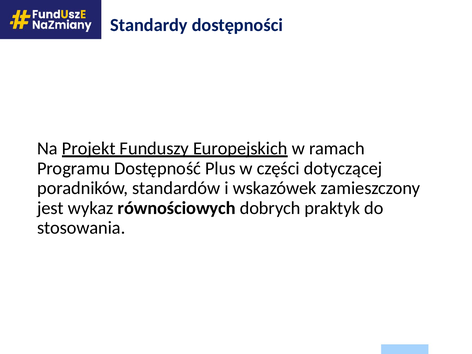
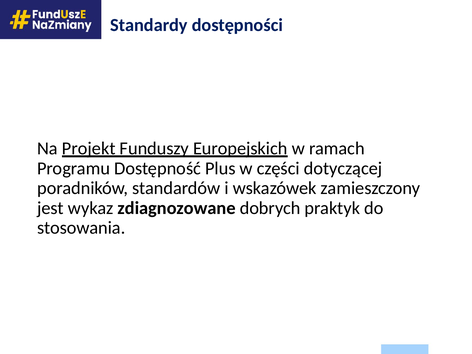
równościowych: równościowych -> zdiagnozowane (177, 208)
